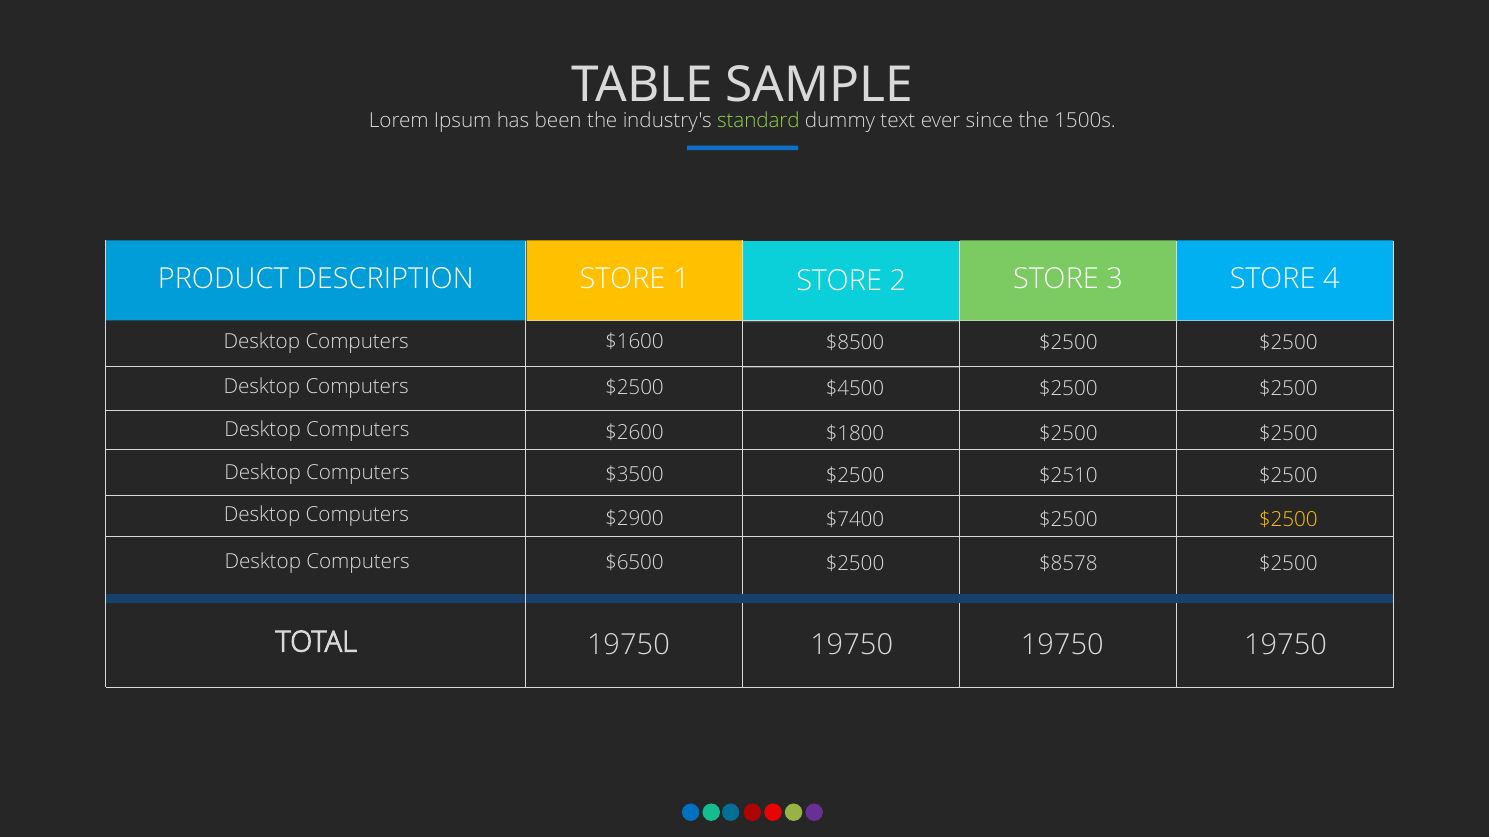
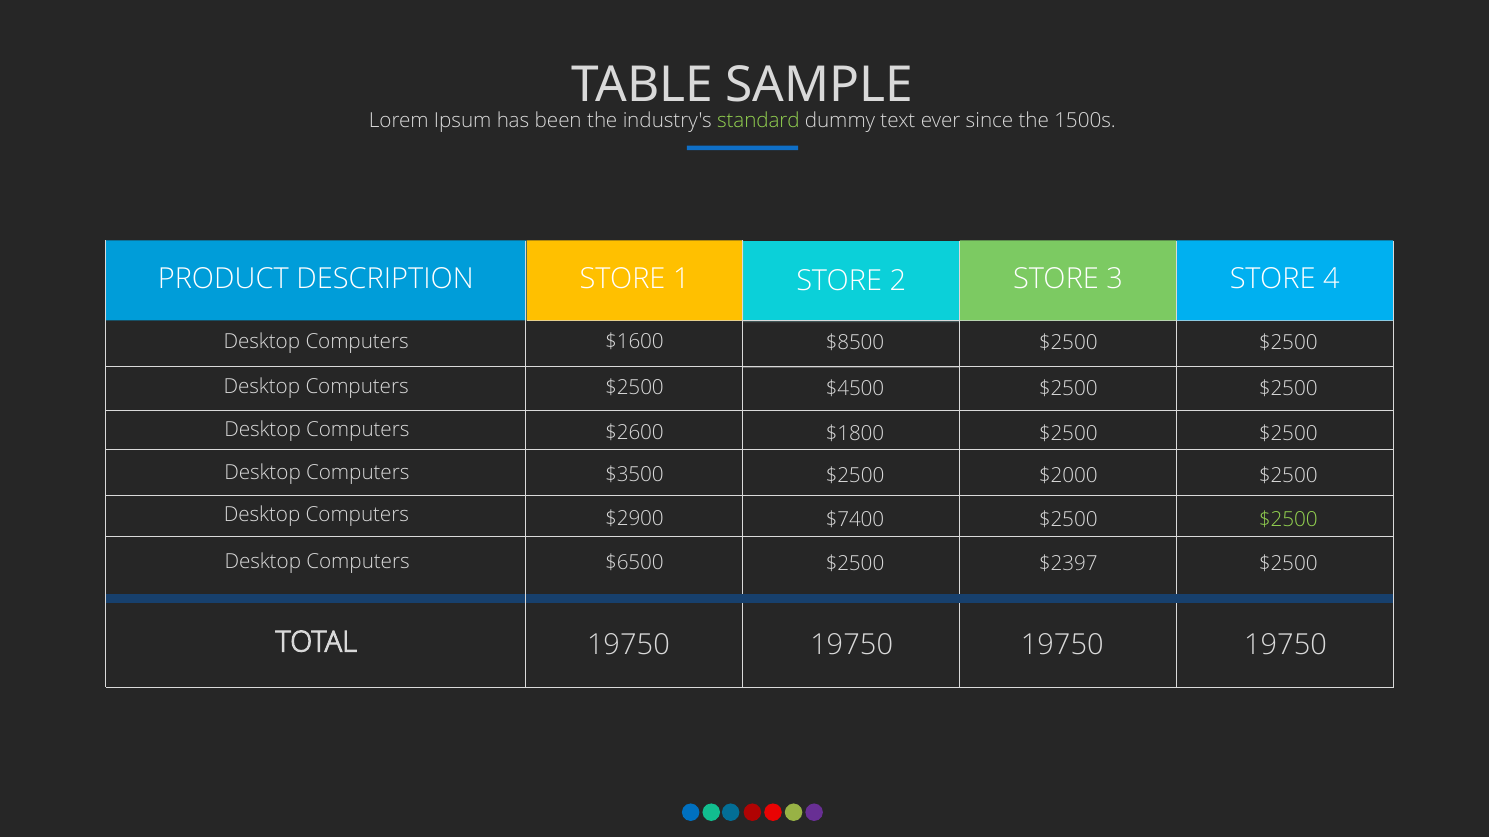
$2510: $2510 -> $2000 (1068, 476)
$2500 colour: yellow -> light green (1288, 520)
$8578: $8578 -> $2397 (1068, 564)
